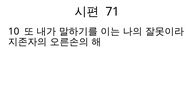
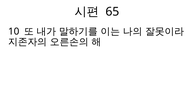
71: 71 -> 65 (112, 12)
